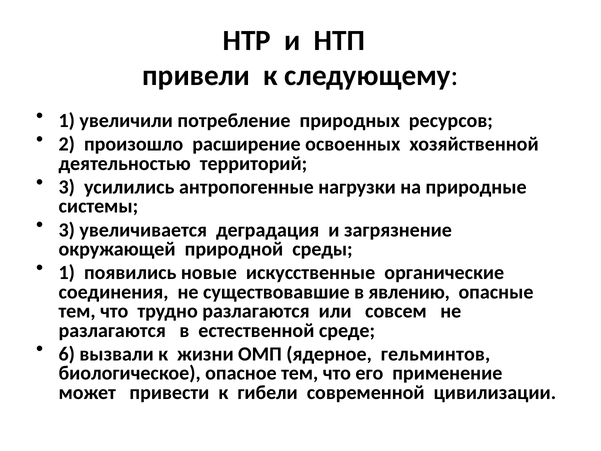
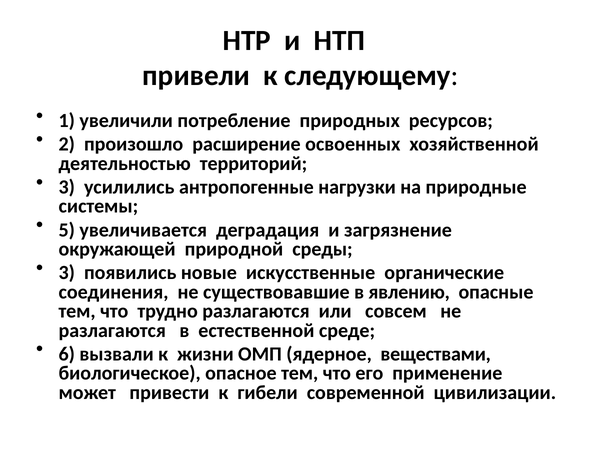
3: 3 -> 5 (67, 230)
1: 1 -> 3 (67, 272)
гельминтов: гельминтов -> веществами (436, 354)
